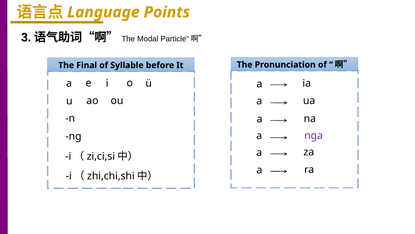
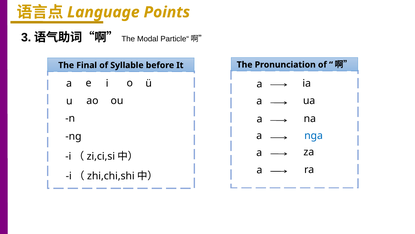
nga colour: purple -> blue (314, 136)
